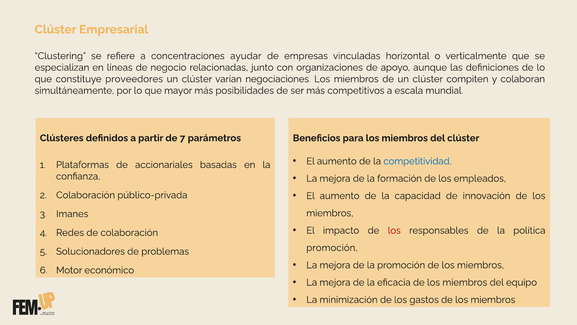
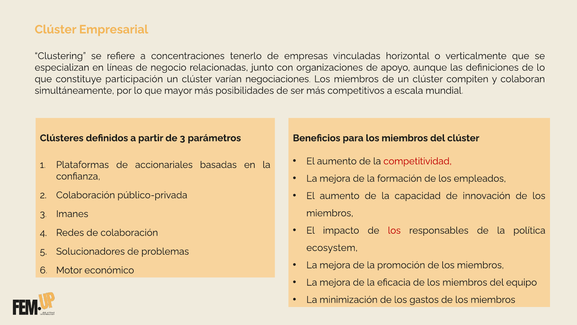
ayudar: ayudar -> tenerlo (246, 56)
proveedores: proveedores -> participación (134, 79)
de 7: 7 -> 3 (182, 138)
competitividad colour: blue -> red (418, 161)
promoción: promoción -> ecosystem (332, 247)
